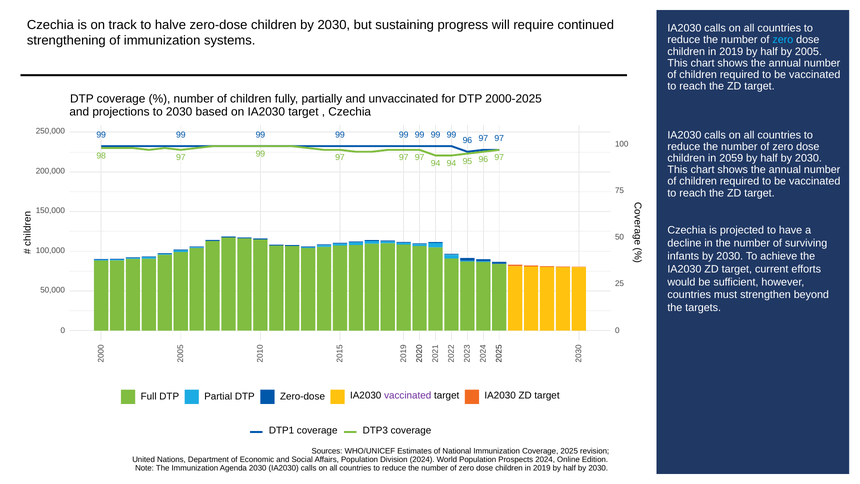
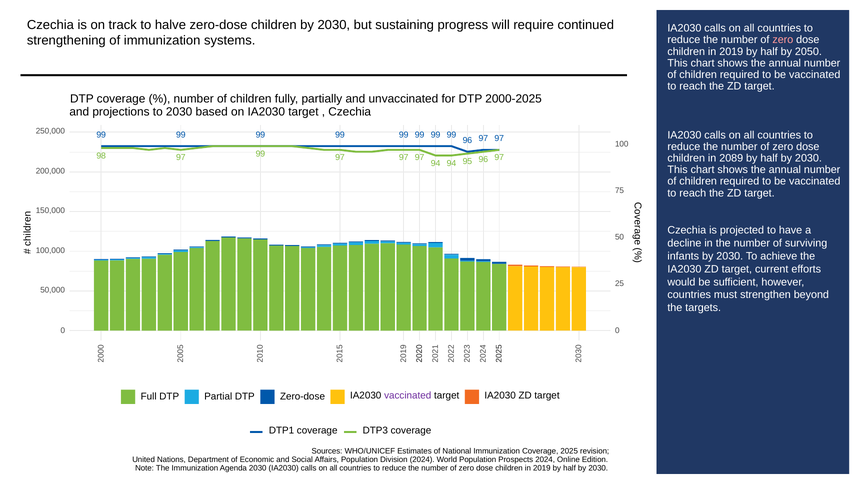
zero colour: light blue -> pink (783, 40)
2005: 2005 -> 2050 (808, 51)
2059: 2059 -> 2089 (731, 158)
